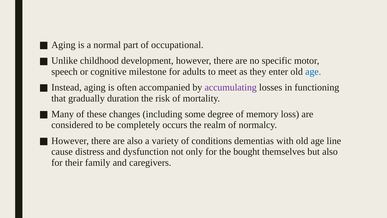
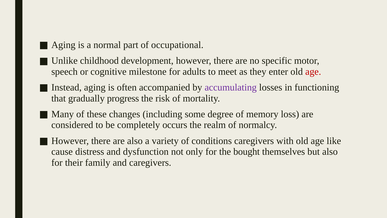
age colour: blue -> red (313, 72)
duration: duration -> progress (123, 98)
conditions dementias: dementias -> caregivers (254, 141)
line: line -> like (334, 141)
